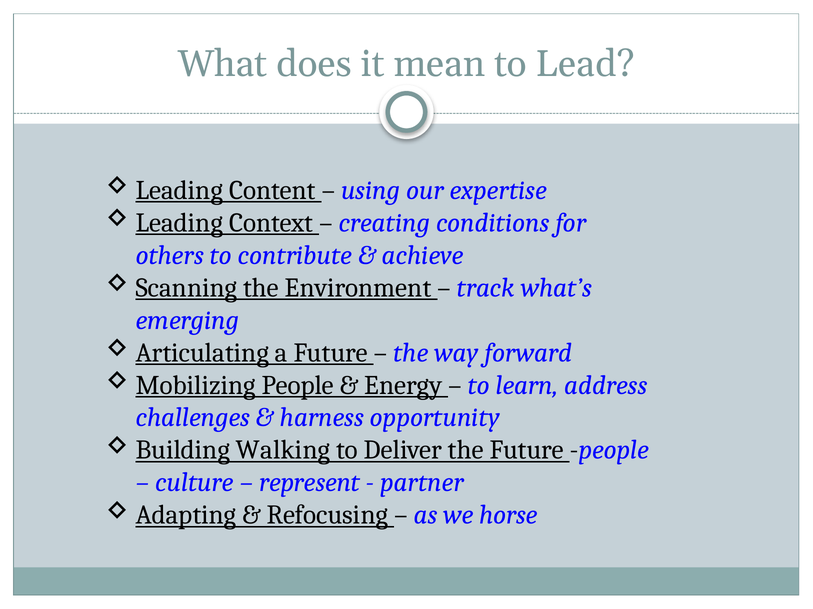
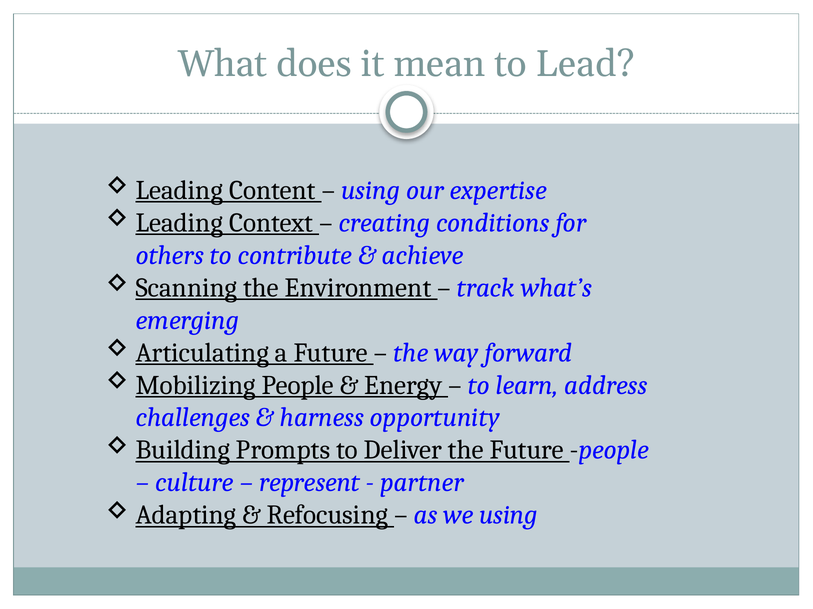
Walking: Walking -> Prompts (283, 451)
we horse: horse -> using (508, 516)
